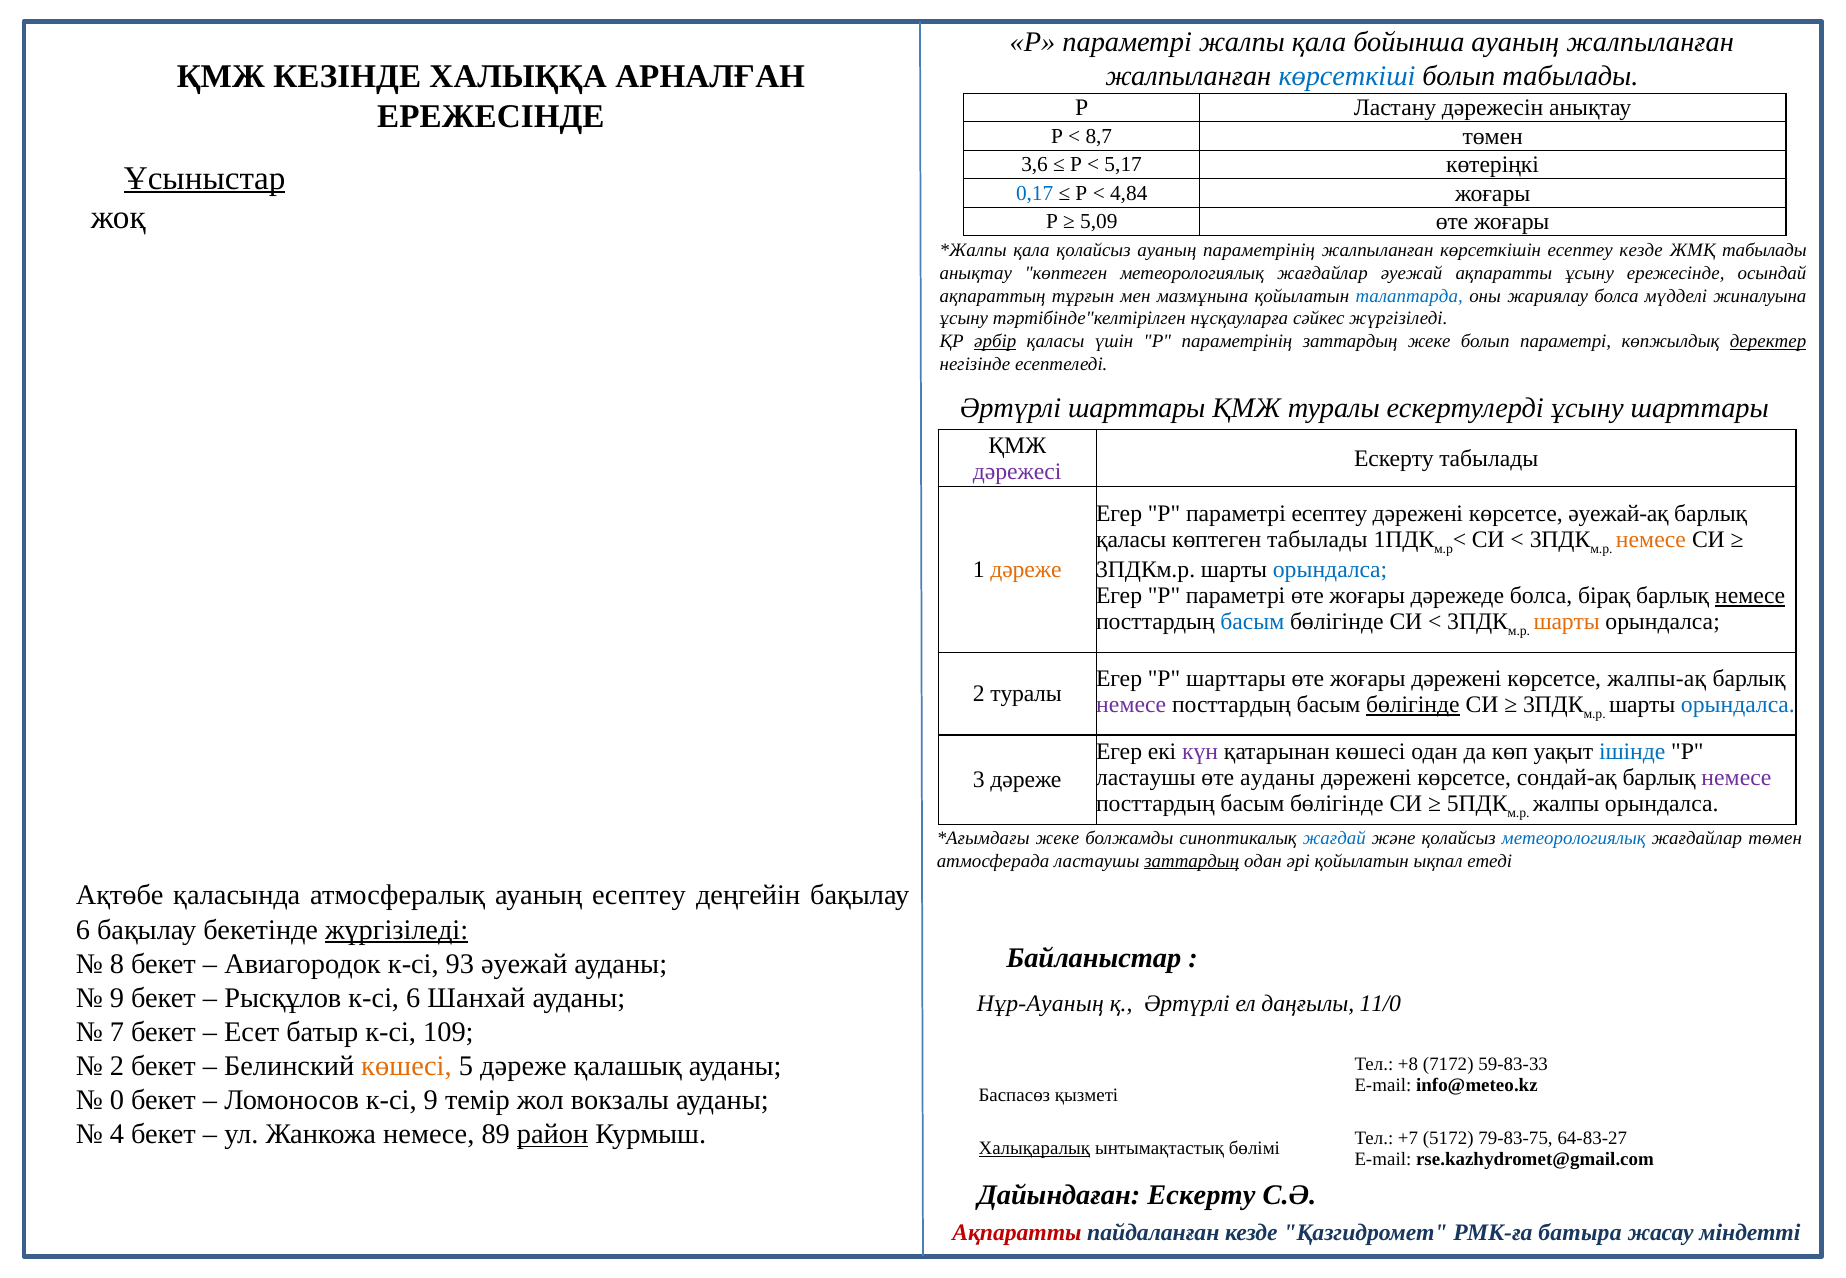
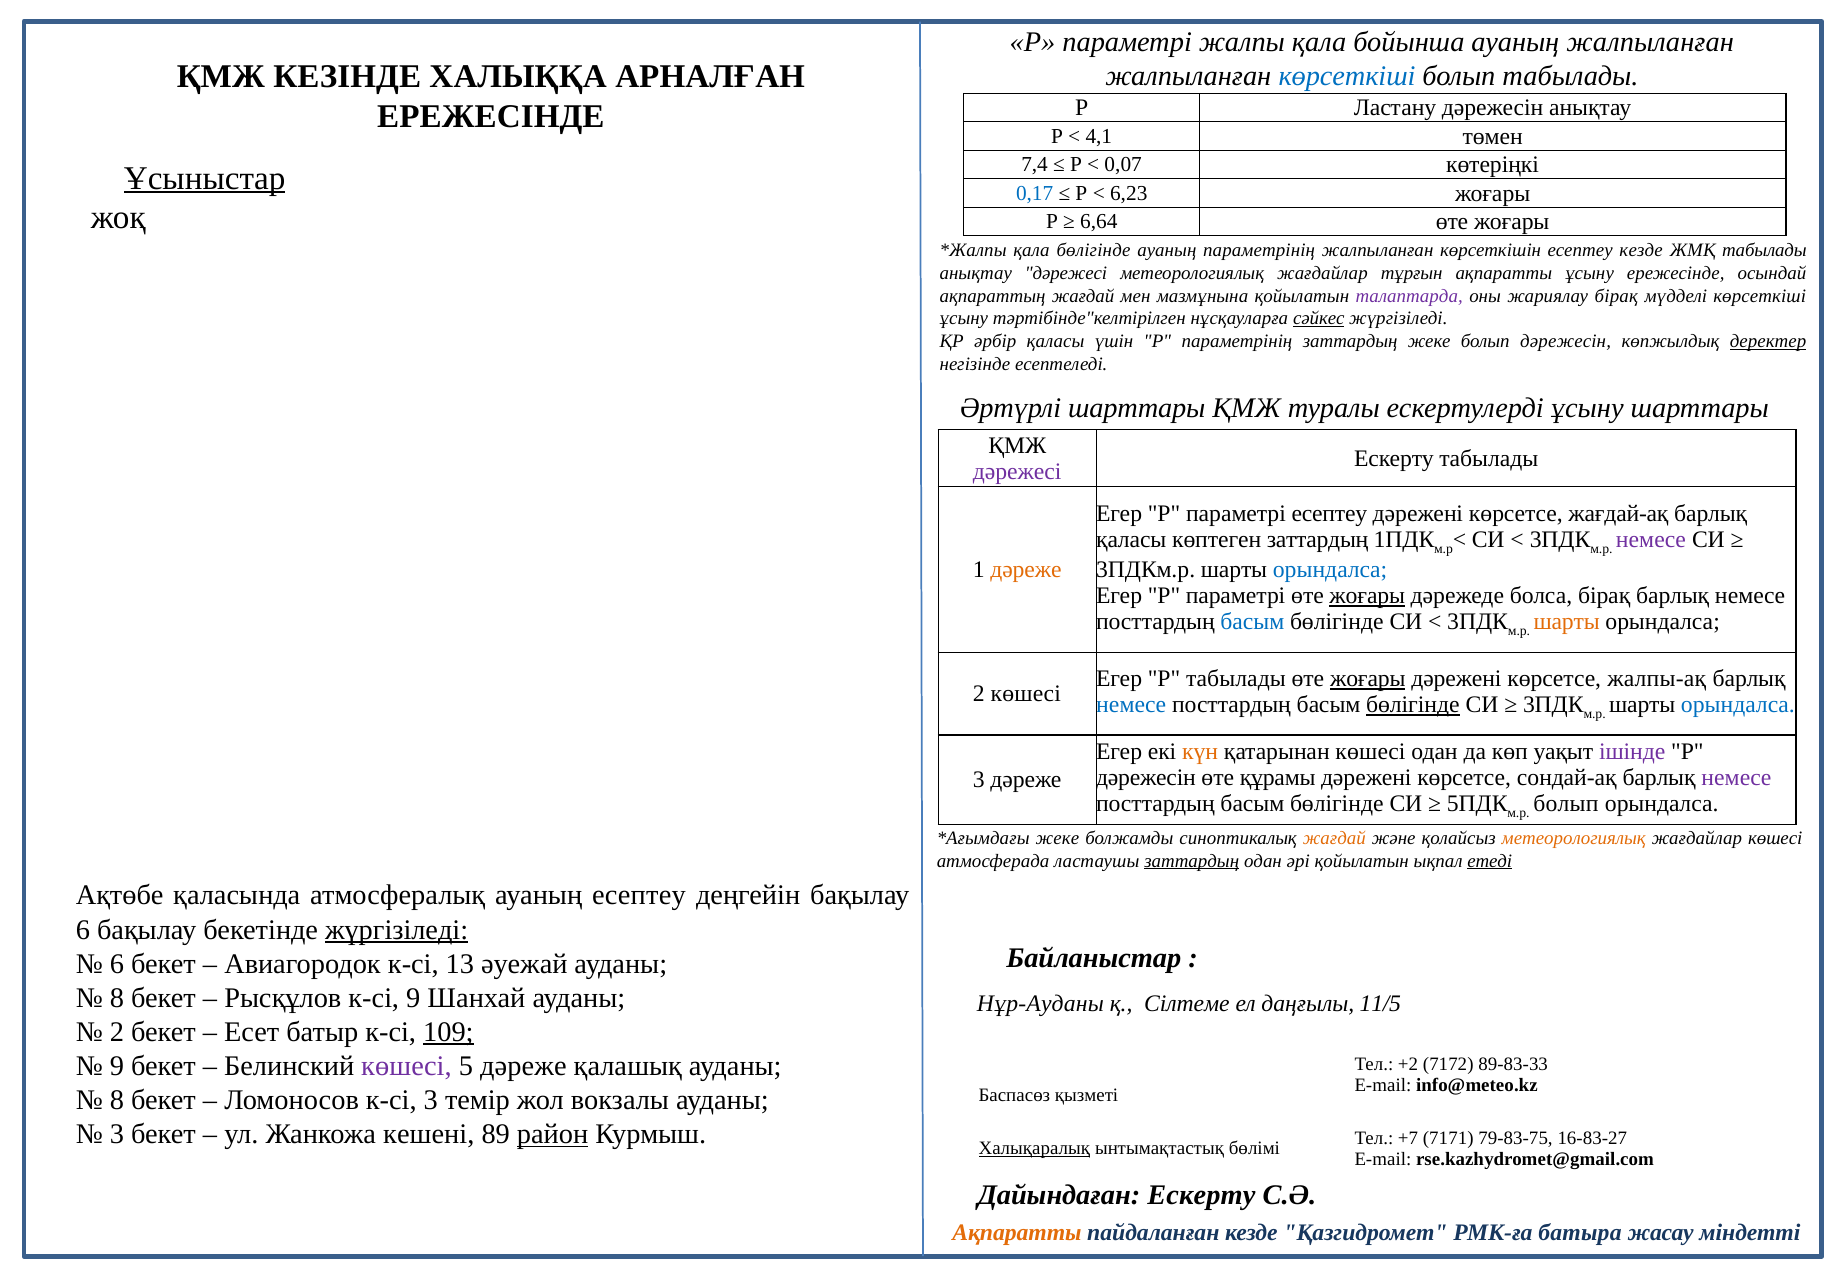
8,7: 8,7 -> 4,1 (1099, 136)
3,6: 3,6 -> 7,4 (1035, 165)
5,17: 5,17 -> 0,07 (1123, 165)
4,84: 4,84 -> 6,23 (1129, 193)
5,09: 5,09 -> 6,64 (1099, 222)
қала қолайсыз: қолайсыз -> бөлігінде (1093, 250)
анықтау көптеген: көптеген -> дәрежесі (1066, 273)
жағдайлар әуежай: әуежай -> тұрғын (1412, 273)
ақпараттың тұрғын: тұрғын -> жағдай (1083, 296)
талаптарда colour: blue -> purple (1409, 296)
жариялау болса: болса -> бірақ (1616, 296)
мүдделі жиналуына: жиналуына -> көрсеткіші (1760, 296)
сәйкес underline: none -> present (1319, 319)
әрбір underline: present -> none (995, 341)
болып параметрі: параметрі -> дәрежесін (1566, 341)
әуежай-ақ: әуежай-ақ -> жағдай-ақ (1618, 514)
көптеген табылады: табылады -> заттардың (1318, 540)
немесе colour: orange -> purple (1651, 540)
жоғары underline: none -> present (1367, 596)
немесе underline: present -> none (1750, 596)
Р шарттары: шарттары -> табылады (1236, 679)
жоғары underline: none -> present (1368, 679)
2 туралы: туралы -> көшесі (1026, 694)
немесе colour: purple -> blue (1131, 705)
күн colour: purple -> orange (1200, 752)
ішінде colour: blue -> purple (1632, 752)
ластаушы: ластаушы -> дәрежесін (1146, 778)
өте ауданы: ауданы -> құрамы (1278, 778)
жалпы: жалпы -> болып (1566, 804)
жағдай colour: blue -> orange (1334, 838)
метеорологиялық colour: blue -> orange (1574, 838)
жағдайлар төмен: төмен -> көшесі (1775, 838)
етеді underline: none -> present (1490, 861)
8: 8 -> 6 (117, 964)
93: 93 -> 13 (460, 964)
9: 9 -> 8 (117, 998)
к-сі 6: 6 -> 9 (413, 998)
Нұр-Ауаның: Нұр-Ауаның -> Нұр-Ауданы (1040, 1003)
қ Әртүрлі: Әртүрлі -> Сілтеме (1187, 1003)
11/0: 11/0 -> 11/5 (1380, 1003)
7: 7 -> 2 (117, 1032)
109 underline: none -> present (448, 1032)
2: 2 -> 9 (117, 1066)
көшесі colour: orange -> purple (406, 1066)
+8: +8 -> +2 (1408, 1064)
59-83-33: 59-83-33 -> 89-83-33 (1513, 1064)
0: 0 -> 8 (117, 1100)
к-сі 9: 9 -> 3 (431, 1100)
4: 4 -> 3 (117, 1134)
Жанкожа немесе: немесе -> кешені (429, 1134)
5172: 5172 -> 7171 (1448, 1138)
64-83-27: 64-83-27 -> 16-83-27 (1592, 1138)
Ақпаратты colour: red -> orange (1017, 1233)
